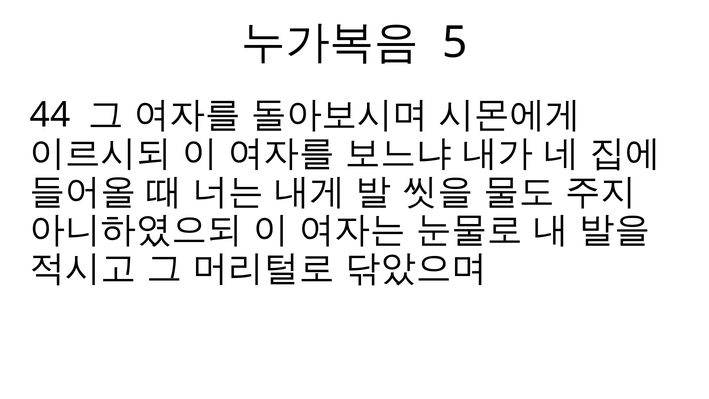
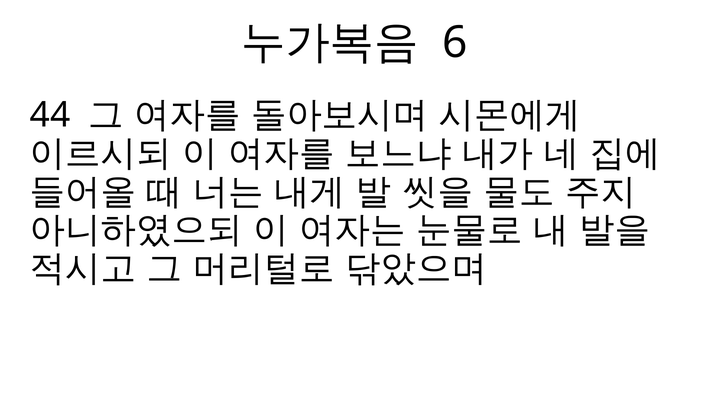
5: 5 -> 6 (455, 43)
